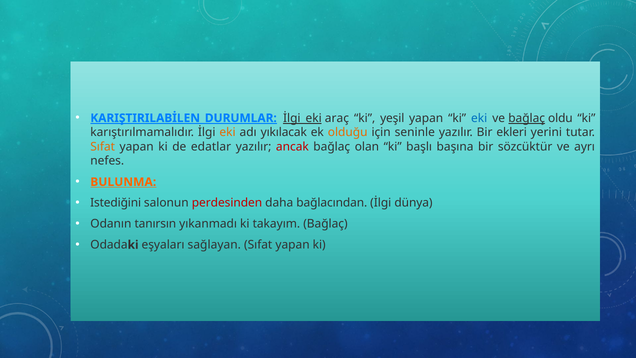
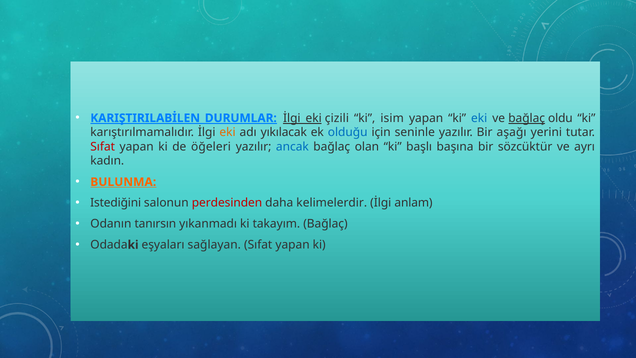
araç: araç -> çizili (337, 118)
yeşil: yeşil -> isim (392, 118)
olduğu colour: orange -> blue (348, 132)
ekleri: ekleri -> aşağı (512, 132)
Sıfat colour: orange -> red (103, 147)
edatlar: edatlar -> öğeleri (211, 147)
ancak colour: red -> blue (292, 147)
nefes: nefes -> kadın (107, 161)
bağlacından: bağlacından -> kelimelerdir (332, 203)
dünya: dünya -> anlam (413, 203)
